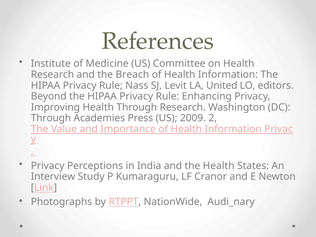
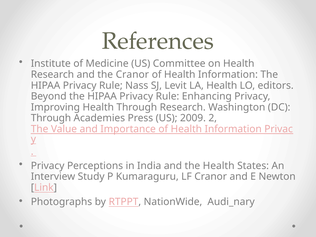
the Breach: Breach -> Cranor (132, 75)
LA United: United -> Health (222, 85)
